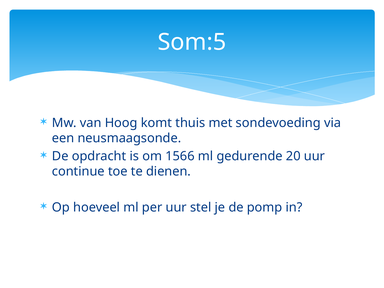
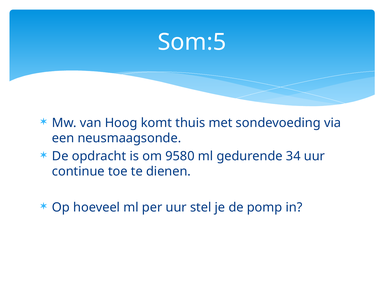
1566: 1566 -> 9580 (180, 156)
20: 20 -> 34 (293, 156)
